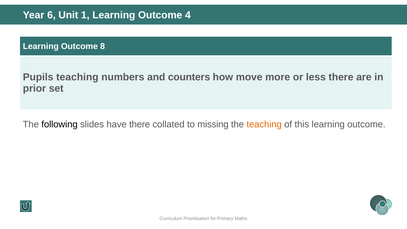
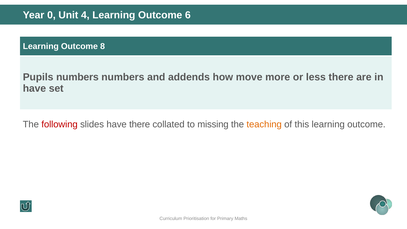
6: 6 -> 0 (51, 15)
1: 1 -> 4 (85, 15)
4: 4 -> 6 (188, 15)
Pupils teaching: teaching -> numbers (77, 77)
counters: counters -> addends (189, 77)
prior: prior -> have (34, 88)
following colour: black -> red (60, 124)
